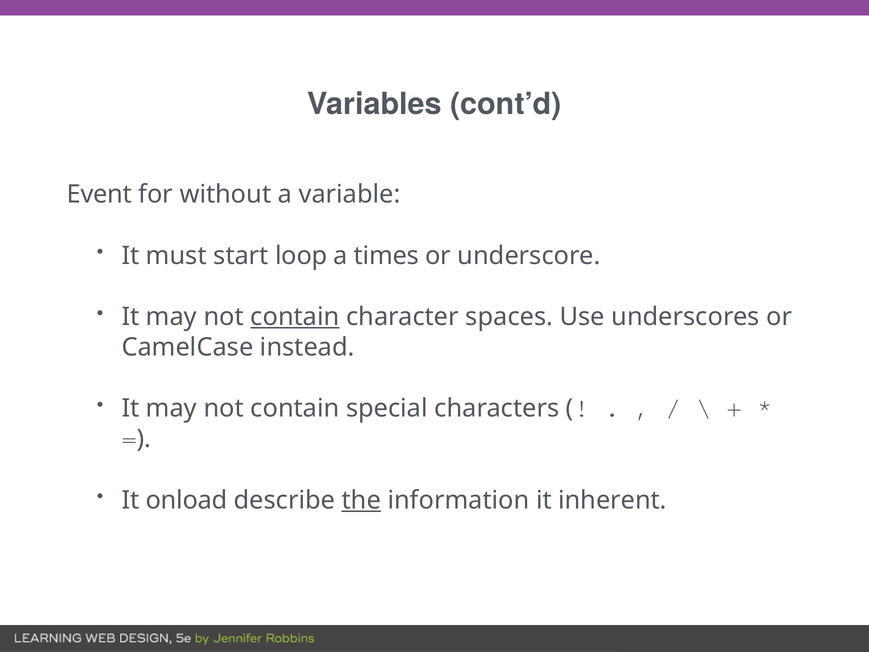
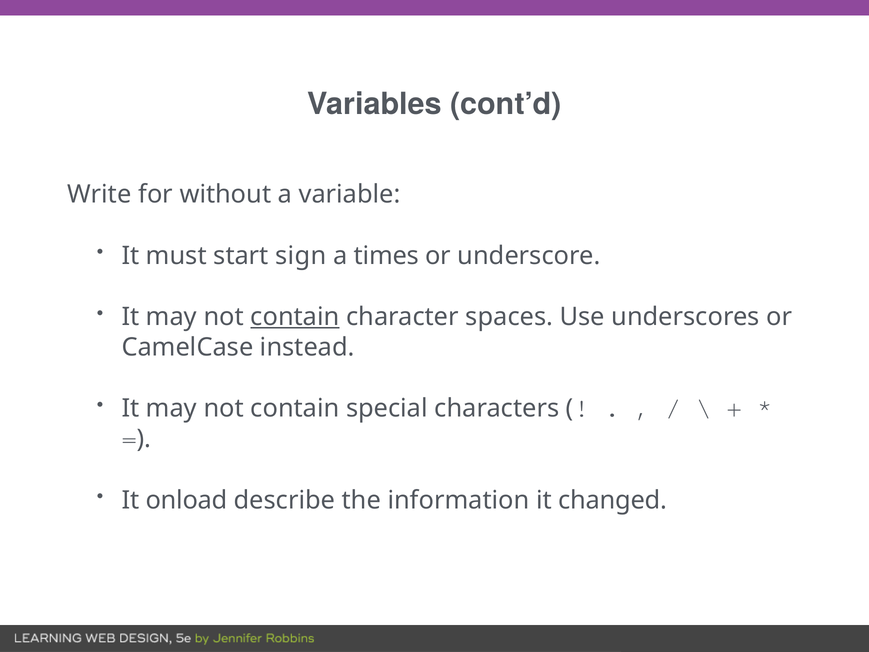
Event: Event -> Write (99, 194)
loop: loop -> sign (301, 256)
the underline: present -> none (361, 500)
inherent: inherent -> changed (613, 500)
